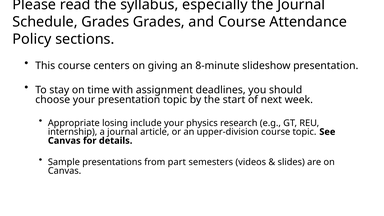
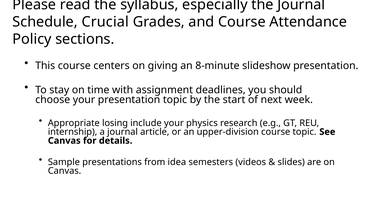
Schedule Grades: Grades -> Crucial (105, 22)
part: part -> idea (177, 162)
